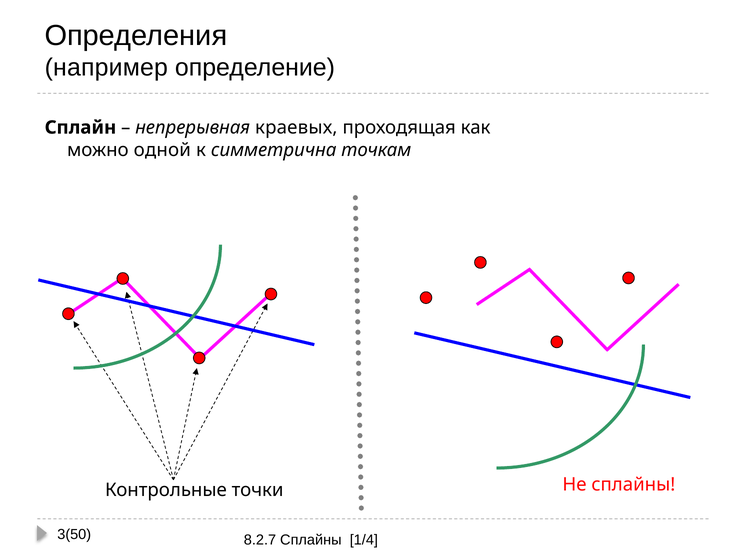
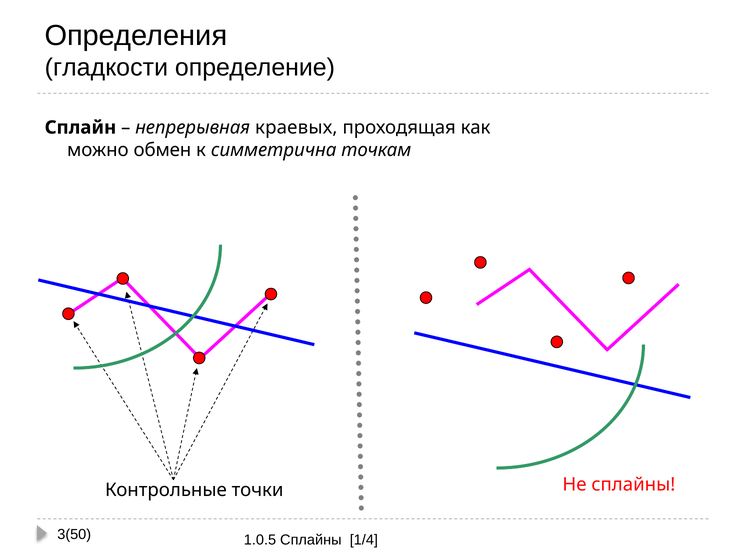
например: например -> гладкости (106, 68)
одной: одной -> обмен (162, 150)
8.2.7: 8.2.7 -> 1.0.5 (260, 539)
